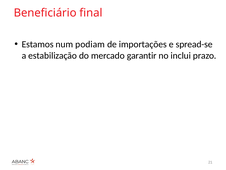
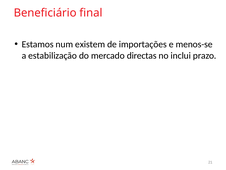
podiam: podiam -> existem (90, 44)
spread-se: spread-se -> menos-se (194, 44)
garantir: garantir -> directas (142, 55)
